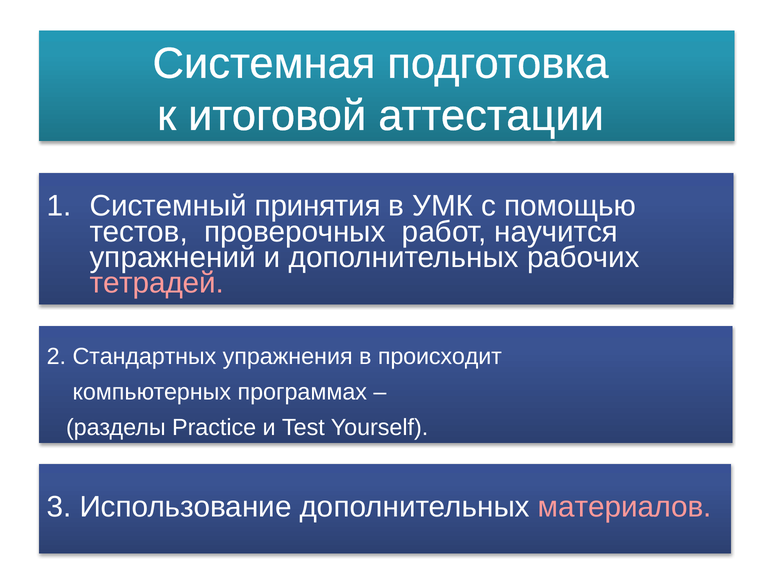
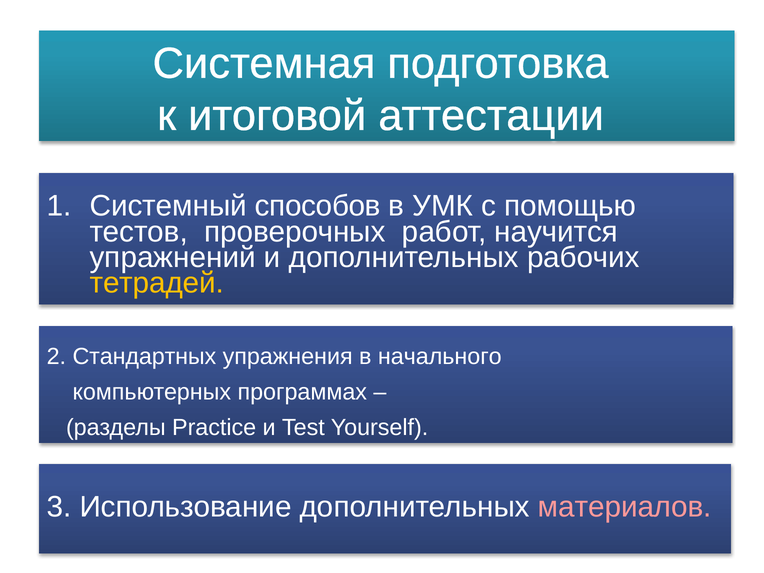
принятия: принятия -> способов (318, 206)
тетрадей colour: pink -> yellow (157, 283)
происходит: происходит -> начального (440, 357)
